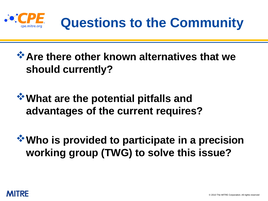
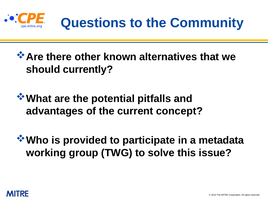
requires: requires -> concept (179, 111)
precision: precision -> metadata (221, 140)
